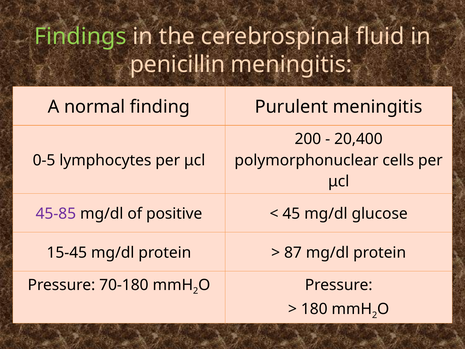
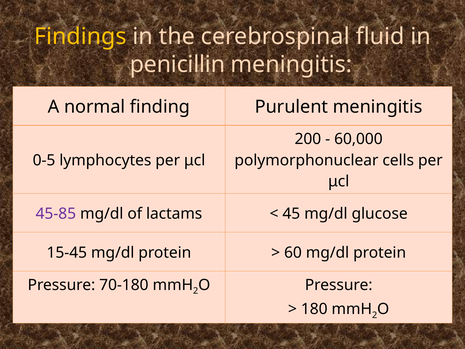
Findings colour: light green -> yellow (80, 36)
20,400: 20,400 -> 60,000 (358, 139)
positive: positive -> lactams (174, 214)
87: 87 -> 60 (293, 252)
